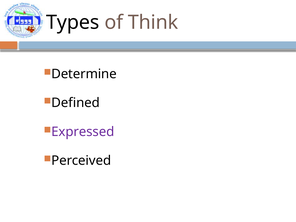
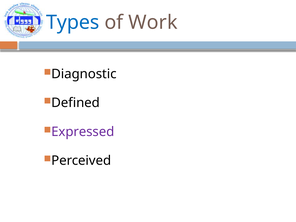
Types colour: black -> blue (73, 22)
Think: Think -> Work (153, 22)
Determine: Determine -> Diagnostic (84, 74)
